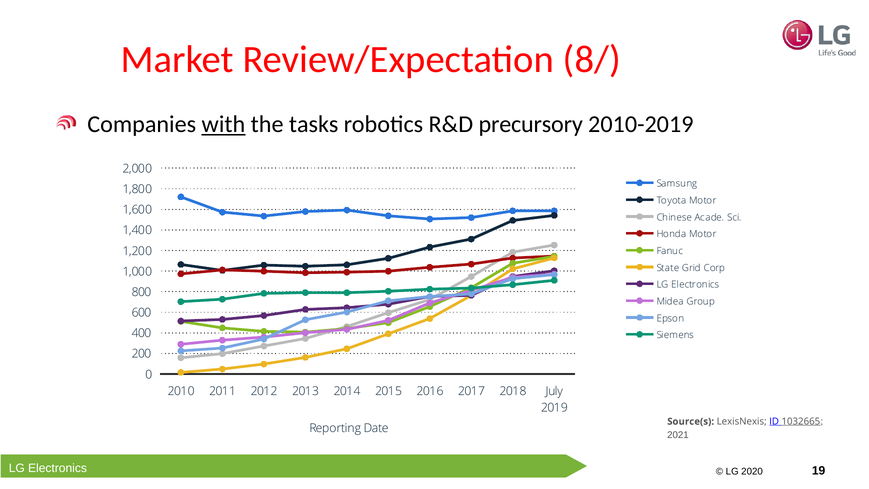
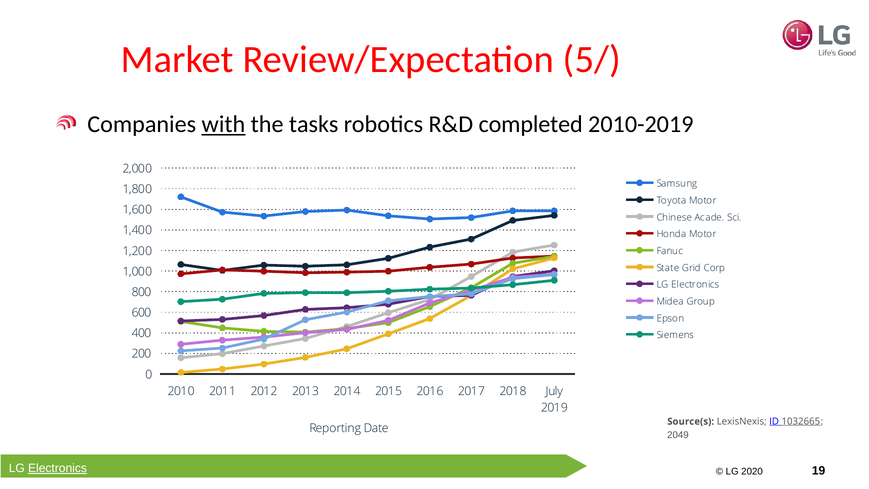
8/: 8/ -> 5/ (592, 60)
precursory: precursory -> completed (531, 124)
2021: 2021 -> 2049 (678, 435)
Electronics underline: none -> present (58, 468)
